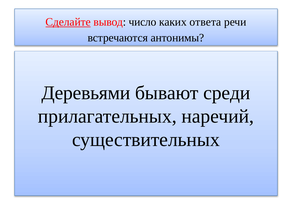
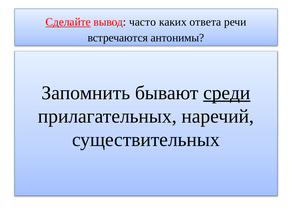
число: число -> часто (142, 22)
Деревьями: Деревьями -> Запомнить (86, 93)
среди underline: none -> present (227, 93)
